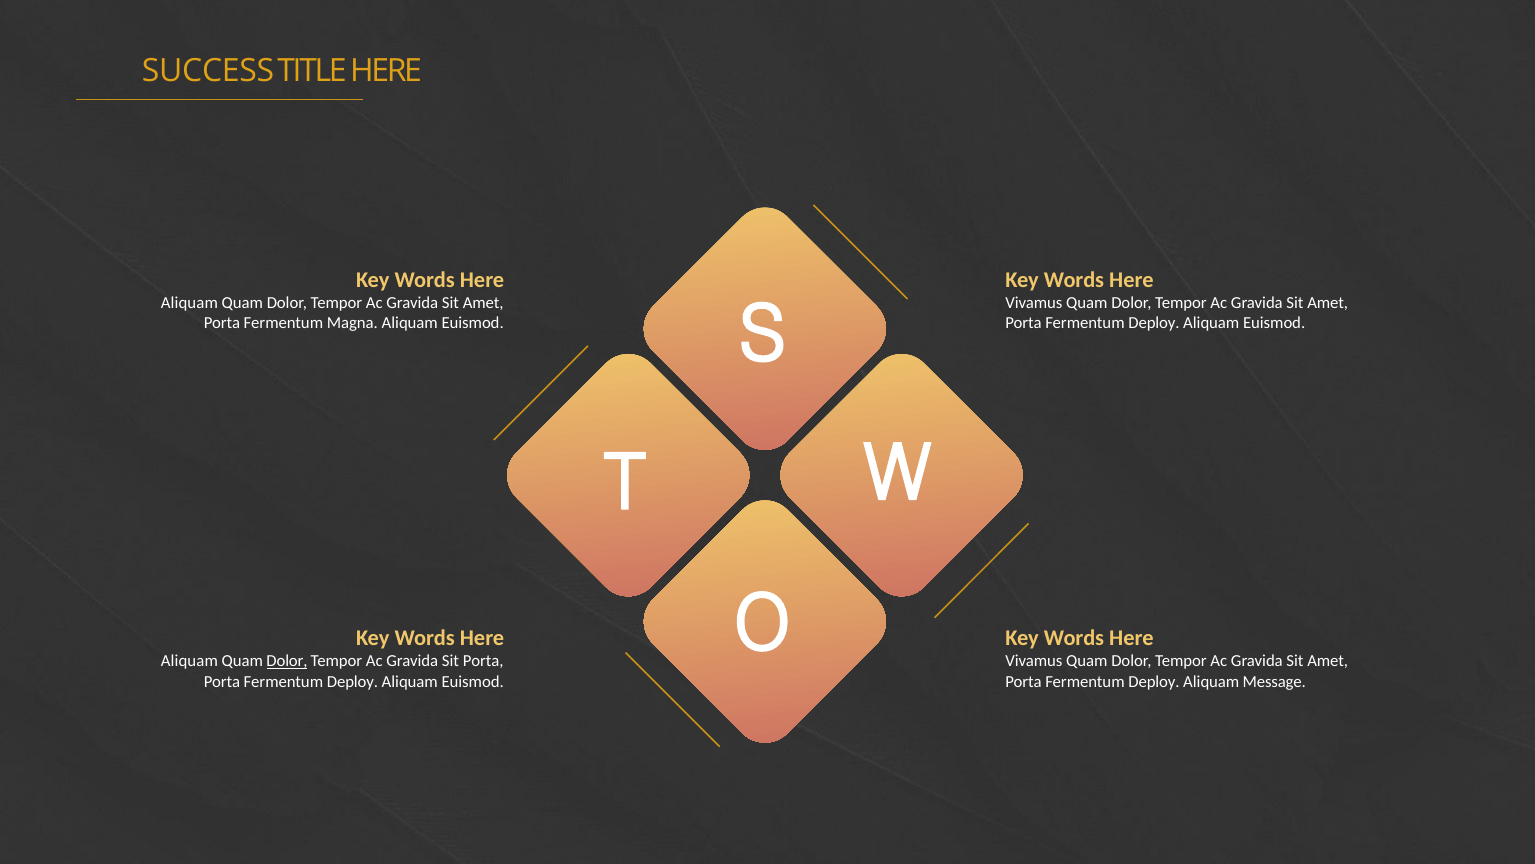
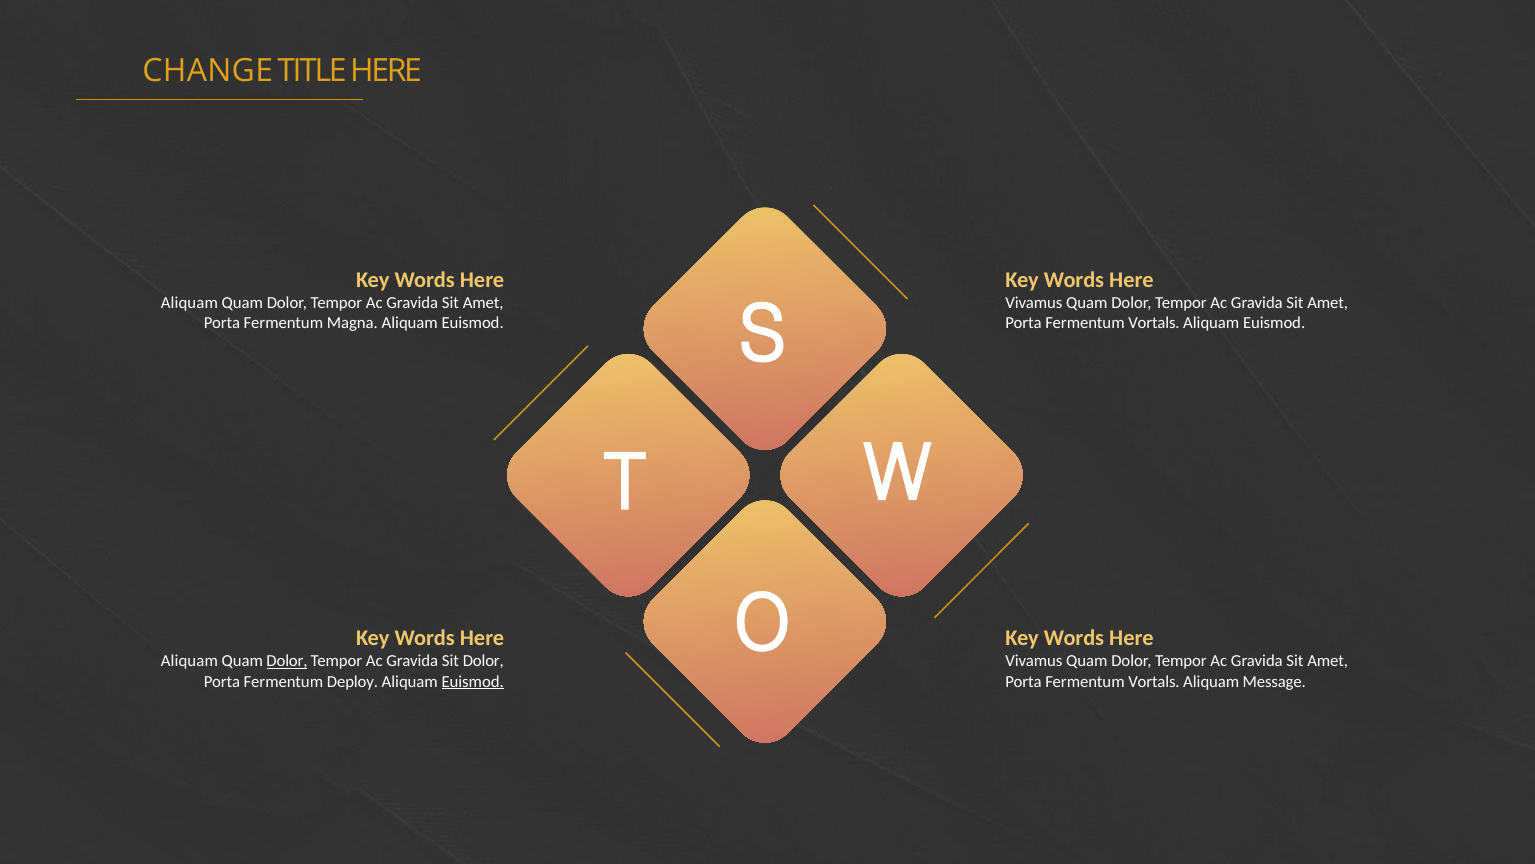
SUCCESS: SUCCESS -> CHANGE (208, 71)
Deploy: Deploy -> Vortals (1154, 323)
Sit Porta: Porta -> Dolor (483, 661)
Euismod underline: none -> present (473, 681)
Deploy: Deploy -> Vortals (1154, 681)
